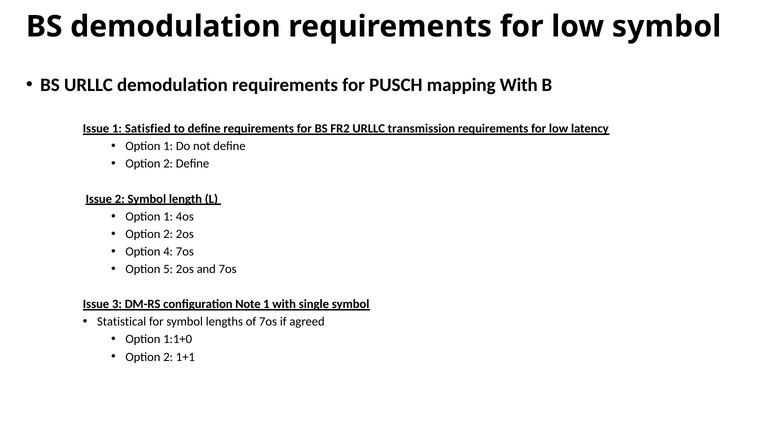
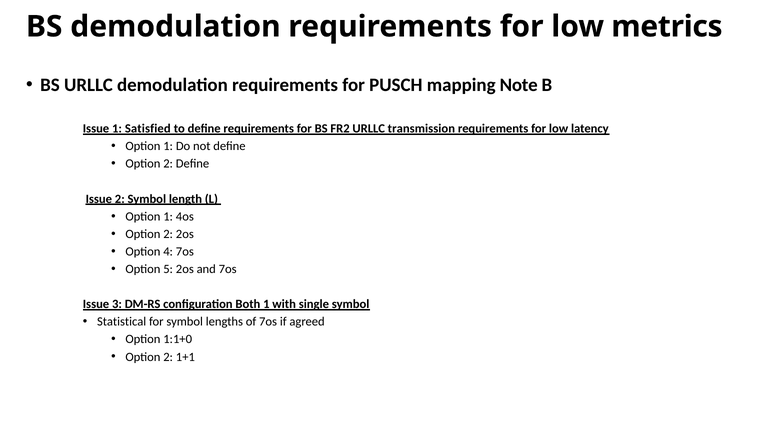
low symbol: symbol -> metrics (667, 27)
mapping With: With -> Note (519, 85)
Note: Note -> Both (248, 304)
